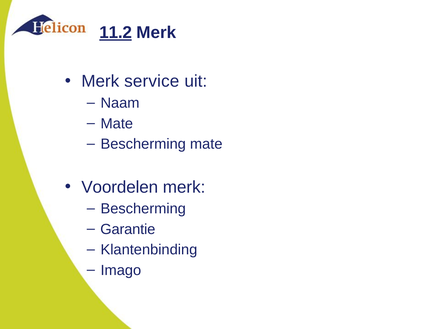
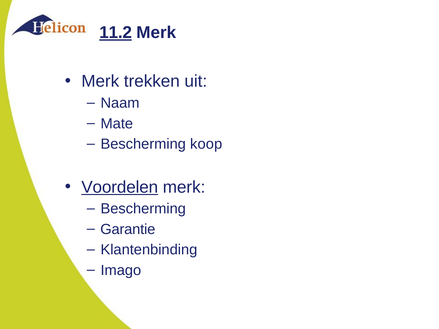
service: service -> trekken (152, 81)
Bescherming mate: mate -> koop (206, 144)
Voordelen underline: none -> present (120, 187)
